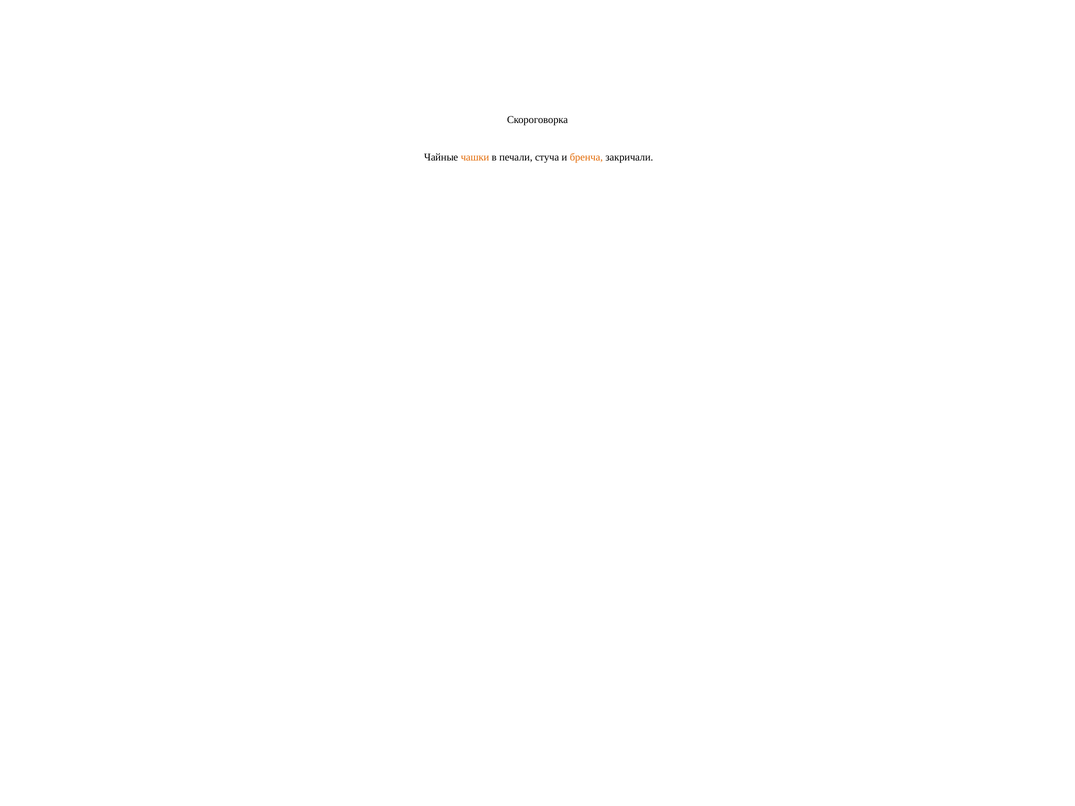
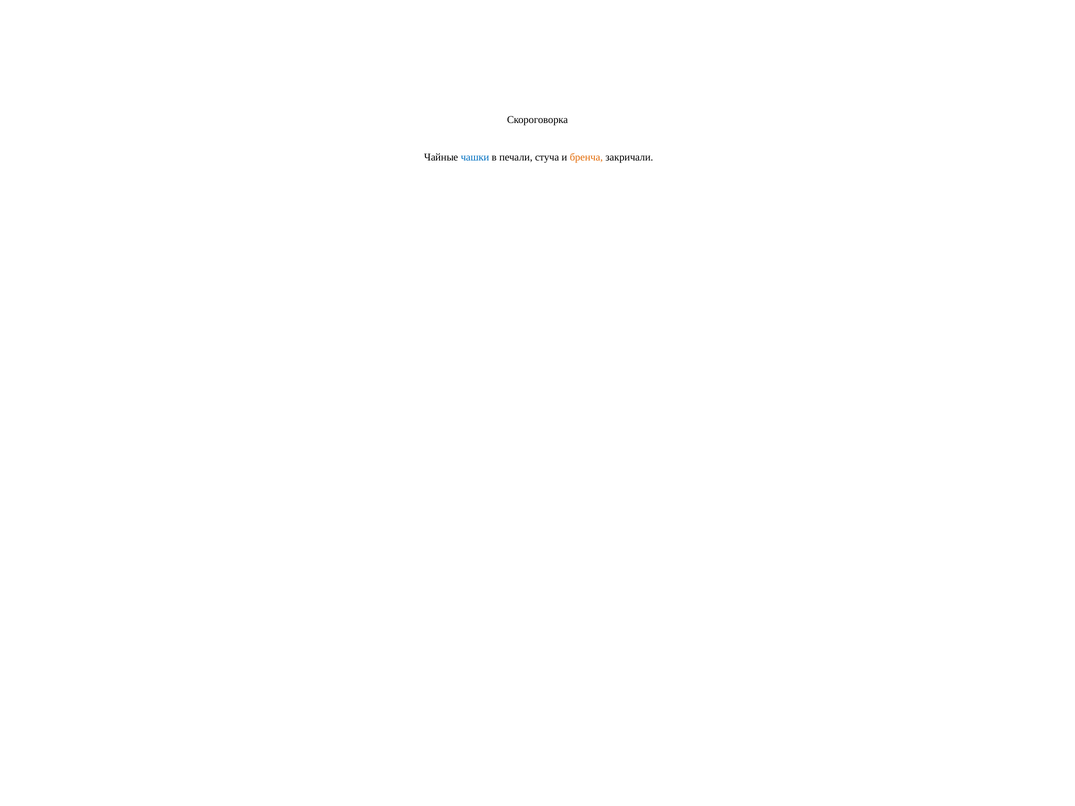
чашки colour: orange -> blue (475, 157)
